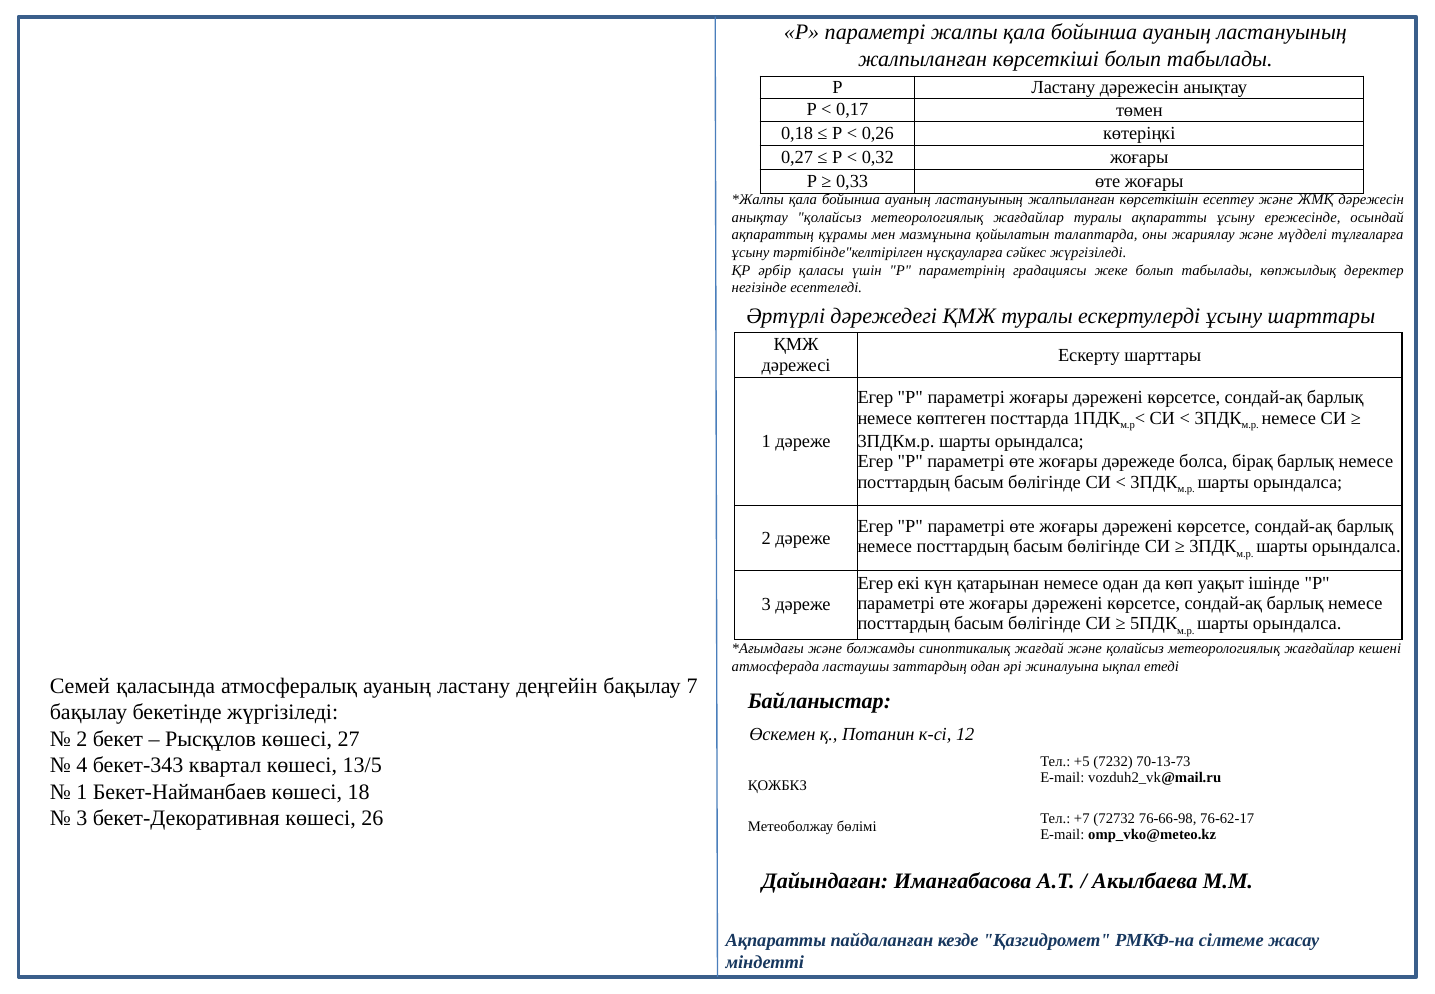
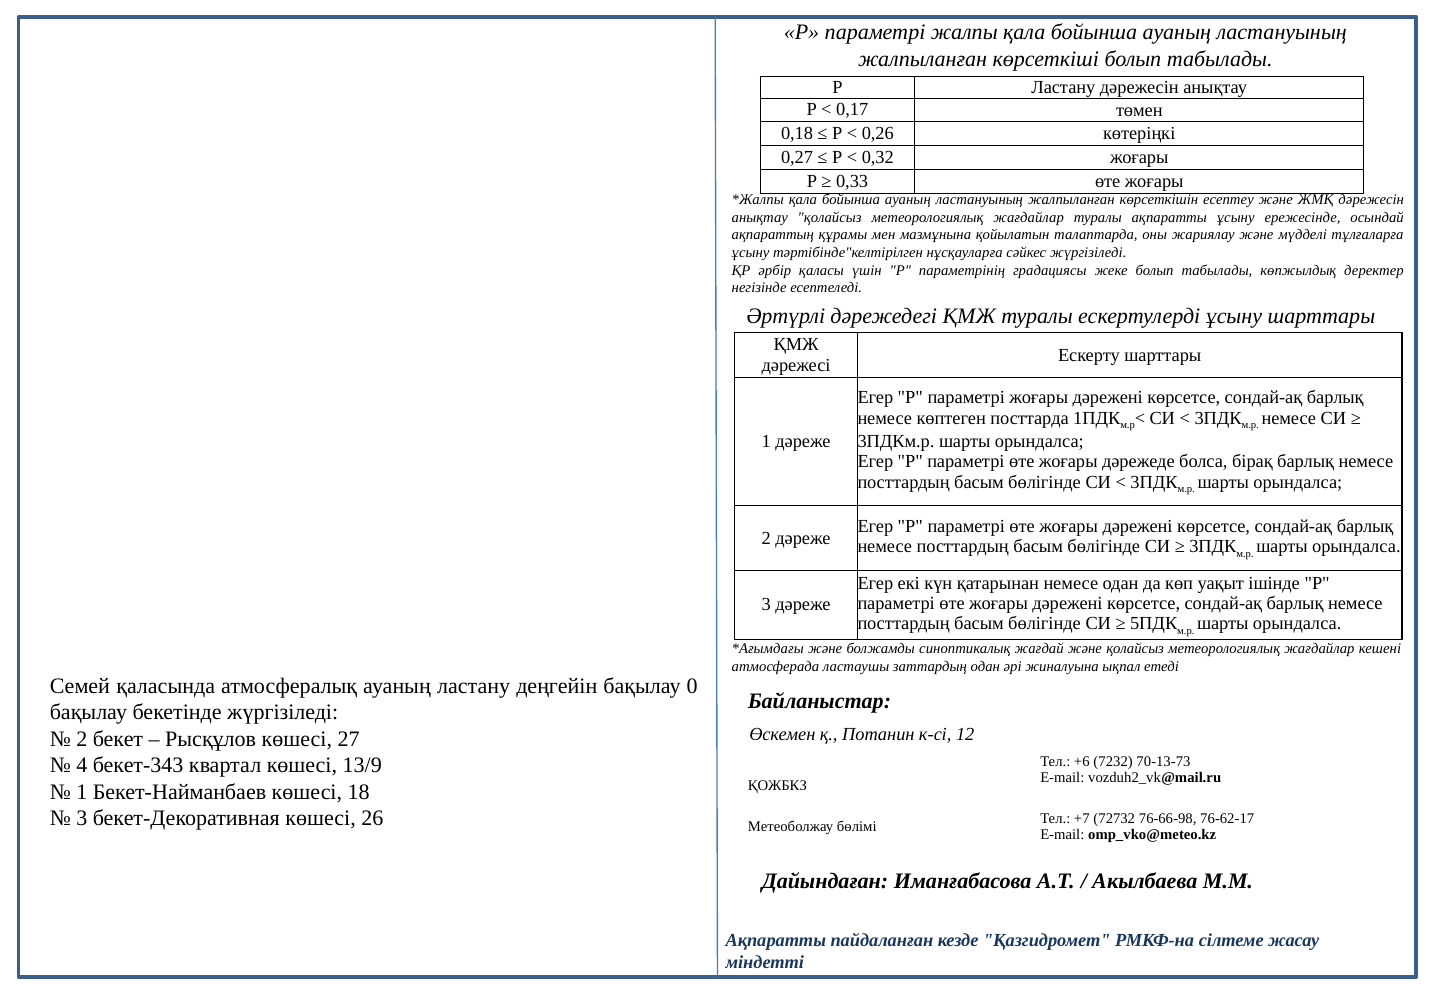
7: 7 -> 0 (692, 686)
+5: +5 -> +6 (1082, 761)
13/5: 13/5 -> 13/9 (362, 765)
